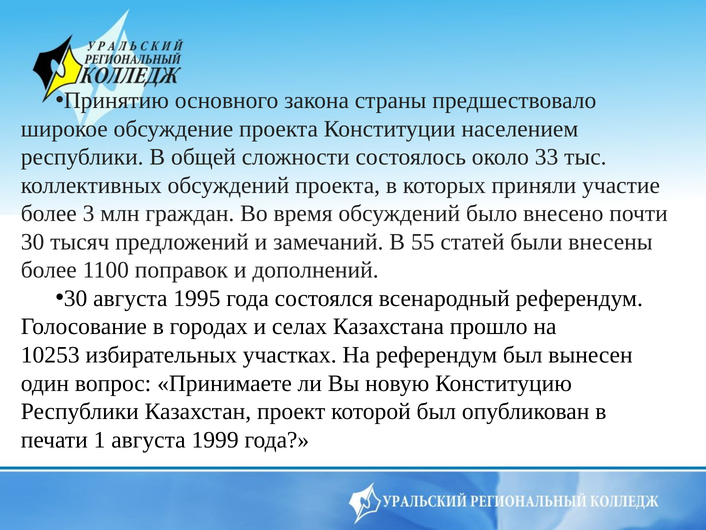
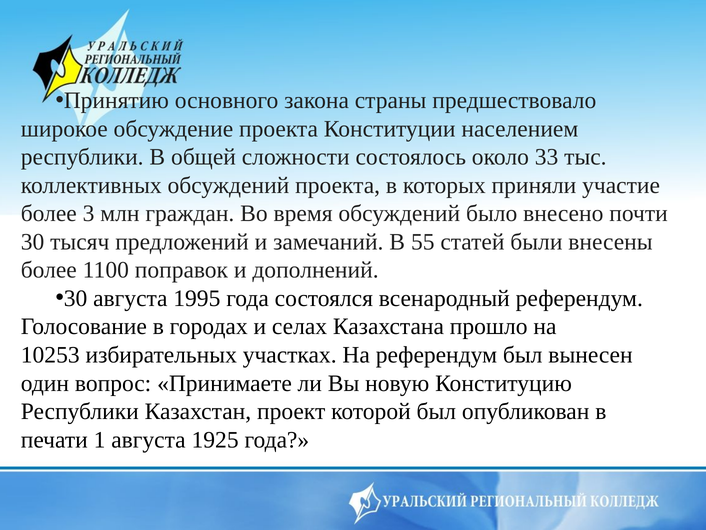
1999: 1999 -> 1925 (215, 439)
